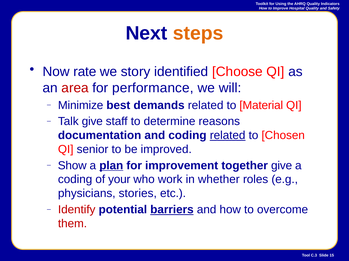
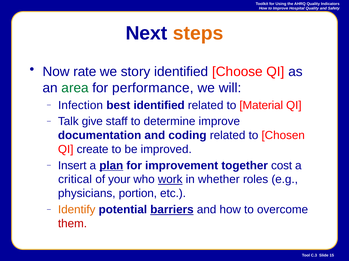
area colour: red -> green (75, 88)
Minimize: Minimize -> Infection (81, 105)
best demands: demands -> identified (159, 105)
determine reasons: reasons -> improve (219, 122)
related underline: present -> none (228, 136)
senior: senior -> create (93, 150)
Show: Show -> Insert (72, 166)
together give: give -> cost (282, 166)
coding: coding -> critical (75, 180)
work underline: none -> present (170, 180)
stories: stories -> portion (138, 194)
Identify colour: red -> orange (77, 210)
